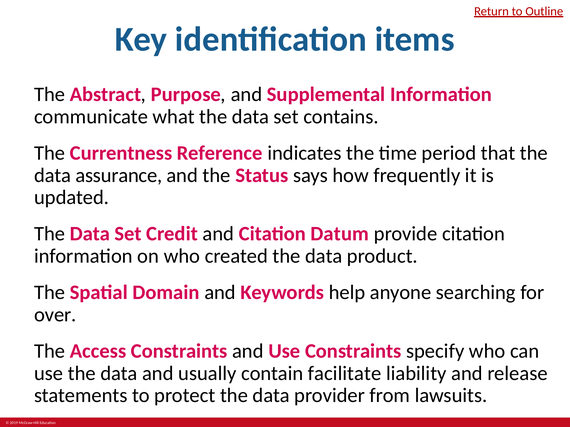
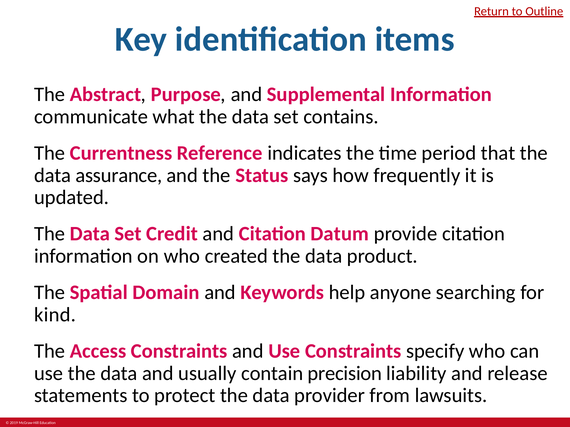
over: over -> kind (55, 315)
facilitate: facilitate -> precision (345, 374)
